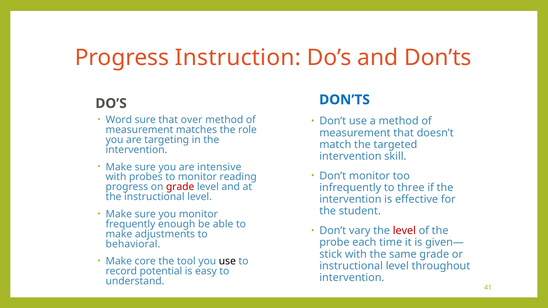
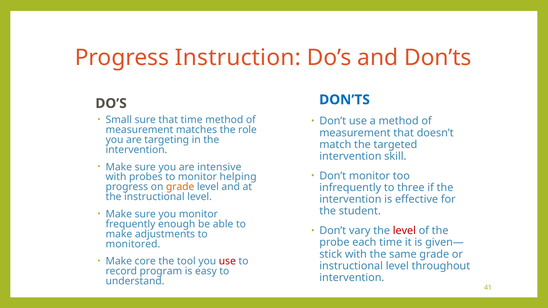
Word: Word -> Small (119, 120)
that over: over -> time (192, 120)
reading: reading -> helping (238, 177)
grade colour: red -> orange (180, 187)
behavioral: behavioral -> monitored (133, 244)
use colour: black -> red (227, 261)
potential: potential -> program (161, 271)
